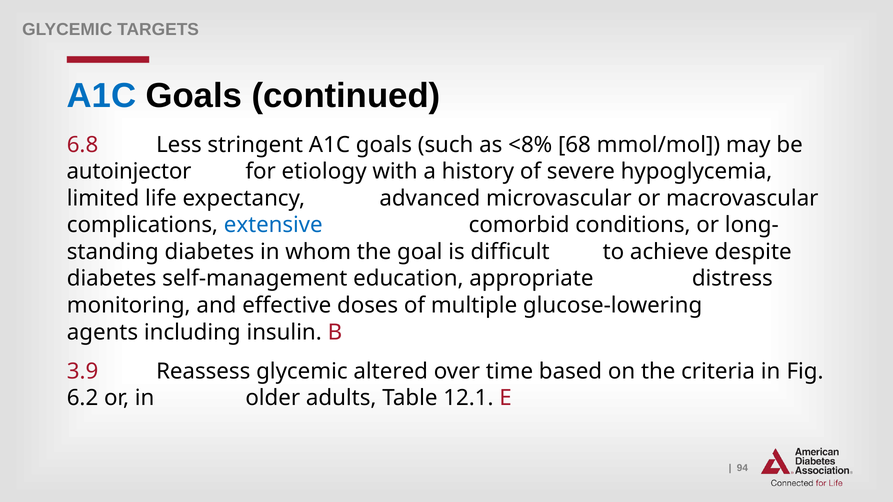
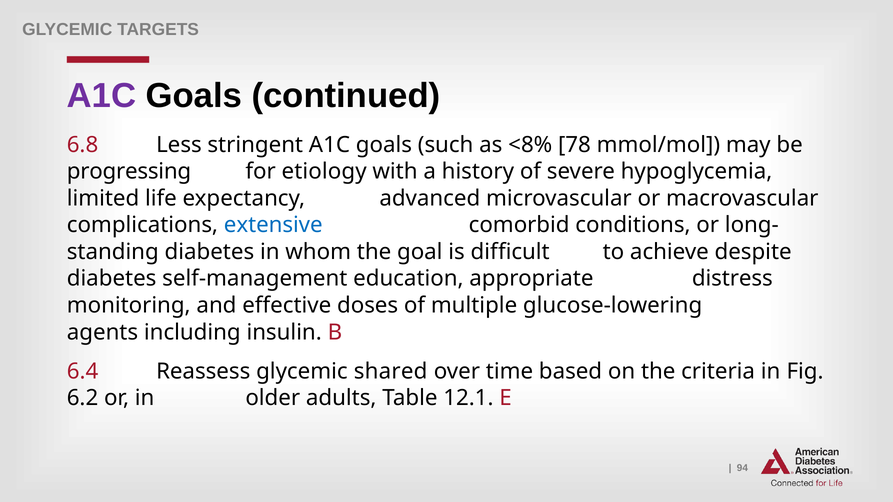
A1C colour: blue -> purple (102, 96)
68: 68 -> 78 (574, 145)
autoinjector: autoinjector -> progressing (129, 172)
3.9: 3.9 -> 6.4 (83, 372)
altered: altered -> shared (391, 372)
